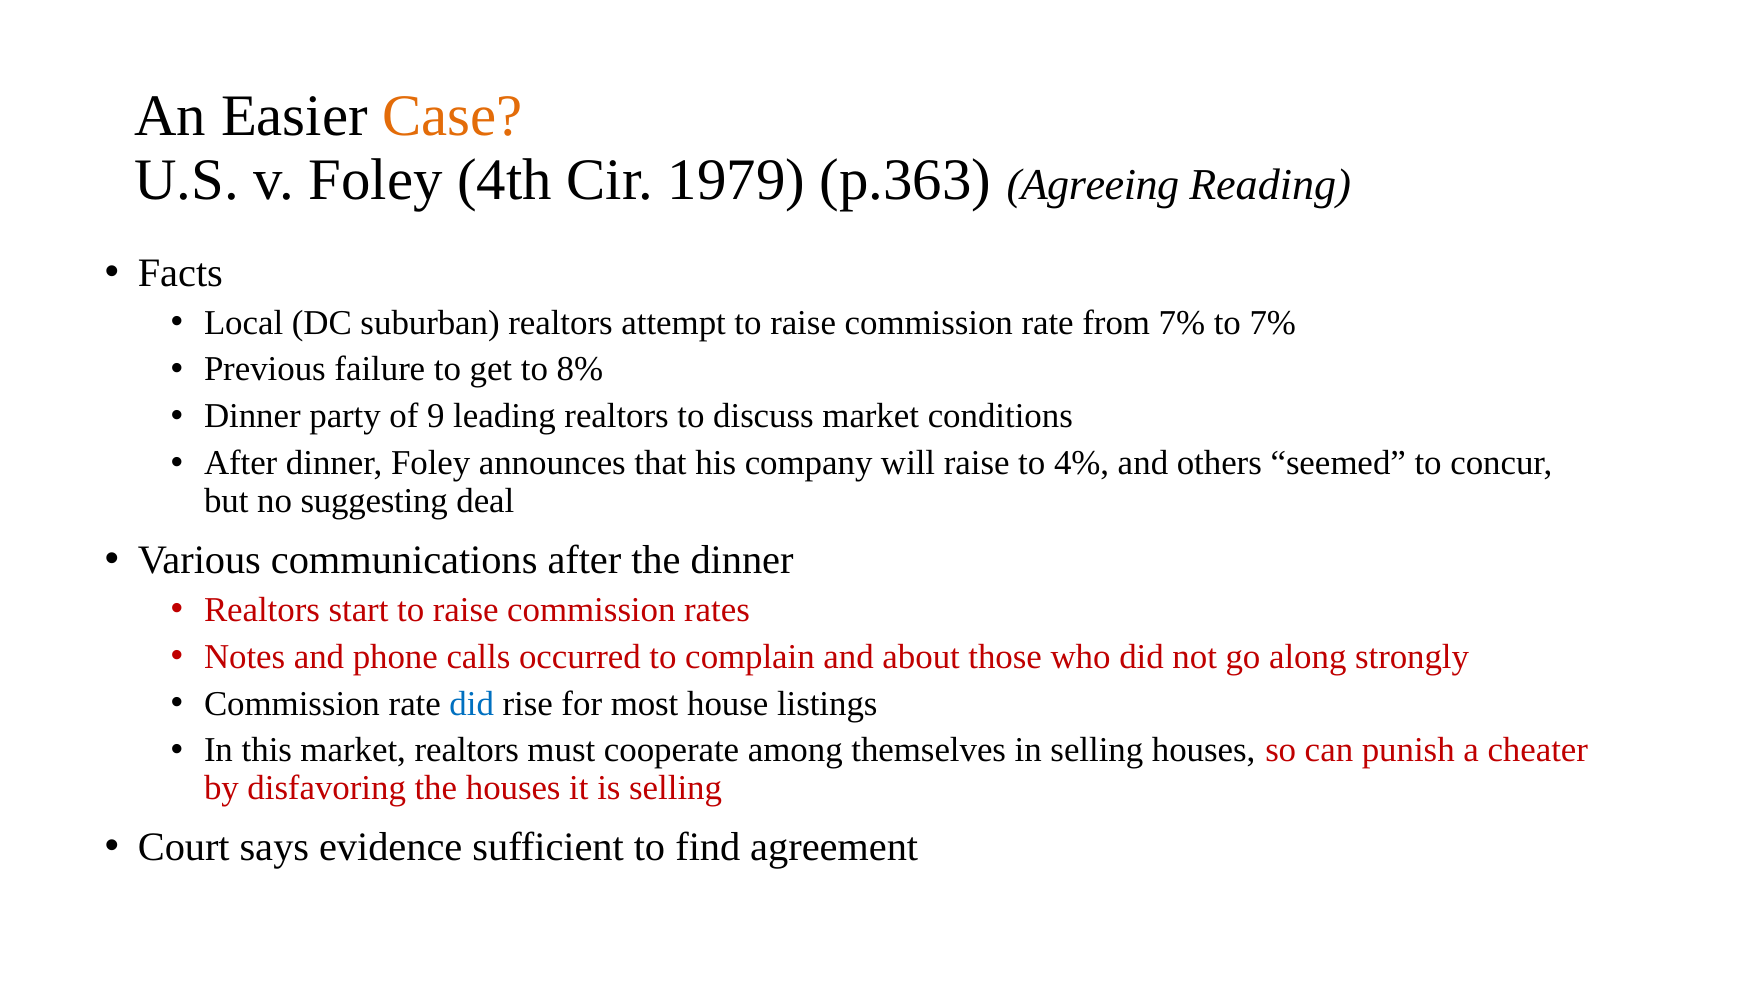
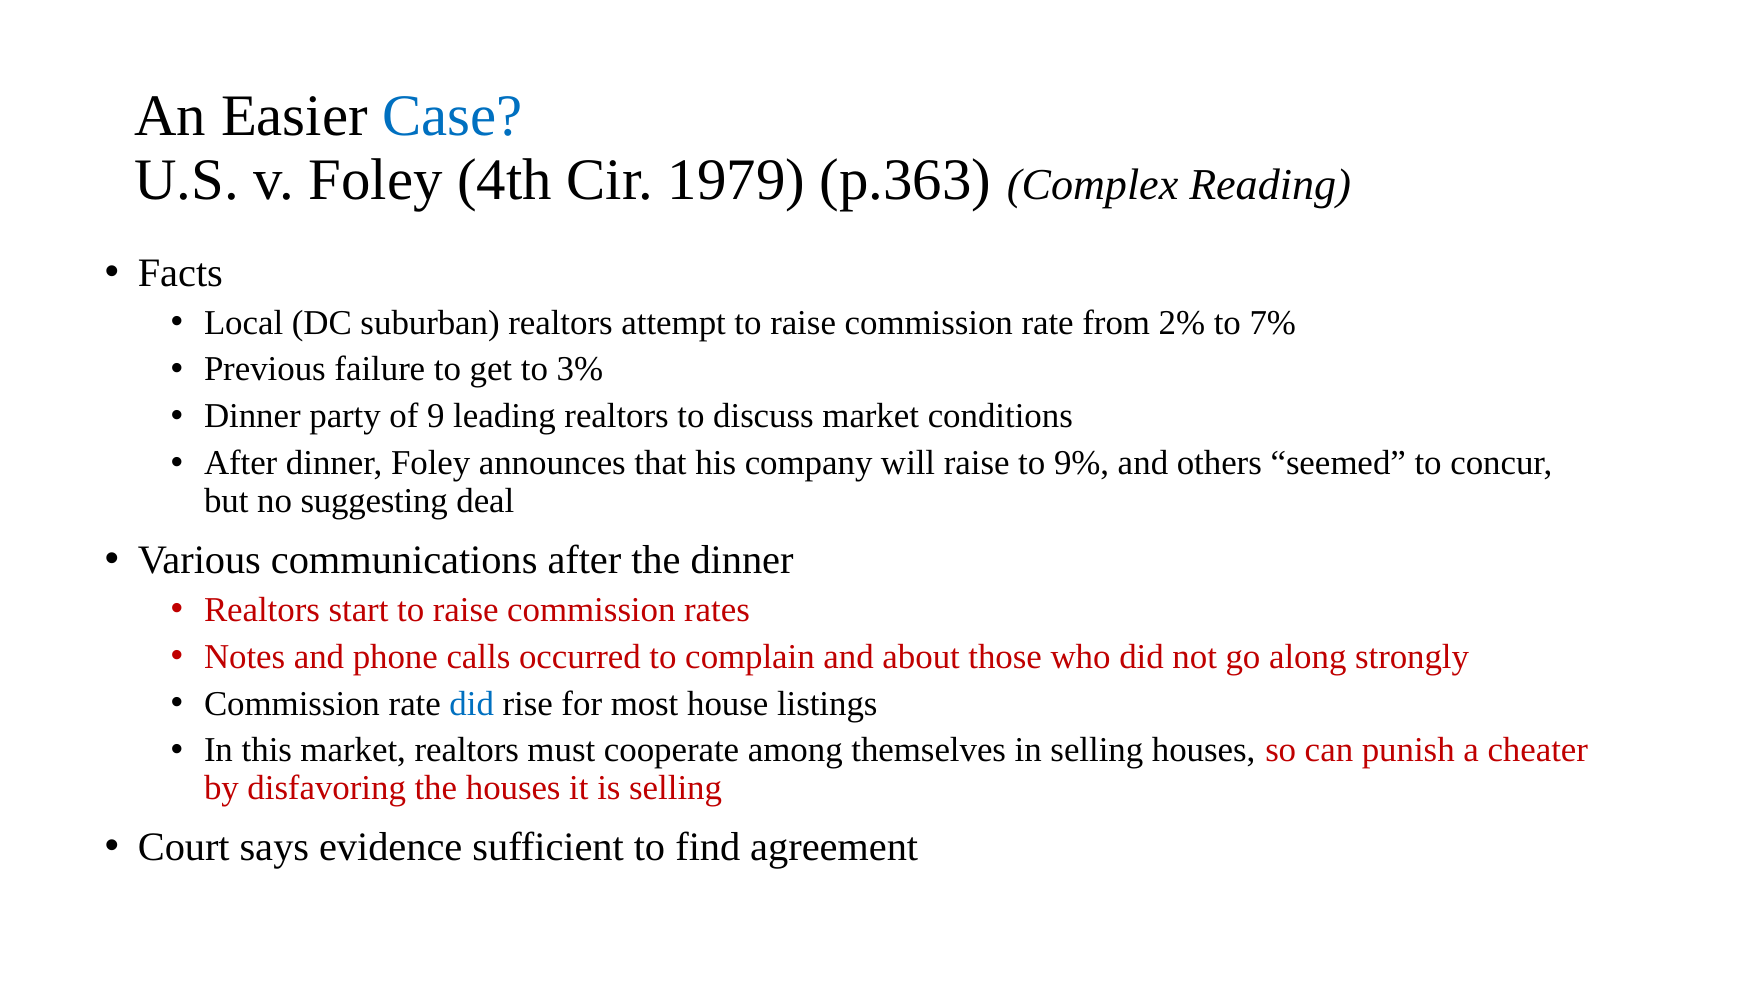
Case colour: orange -> blue (453, 117)
Agreeing: Agreeing -> Complex (1093, 185)
from 7%: 7% -> 2% (1182, 323)
8%: 8% -> 3% (580, 370)
4%: 4% -> 9% (1082, 463)
